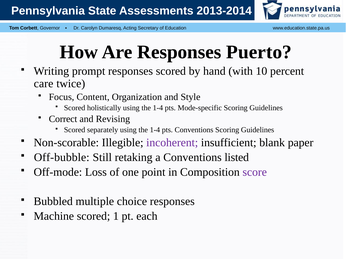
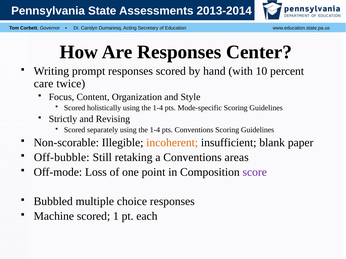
Puerto: Puerto -> Center (259, 52)
Correct: Correct -> Strictly (63, 119)
incoherent colour: purple -> orange (172, 143)
listed: listed -> areas (237, 158)
